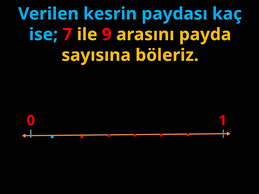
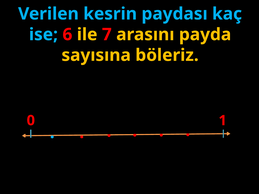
7: 7 -> 6 (67, 35)
9: 9 -> 7 (107, 35)
